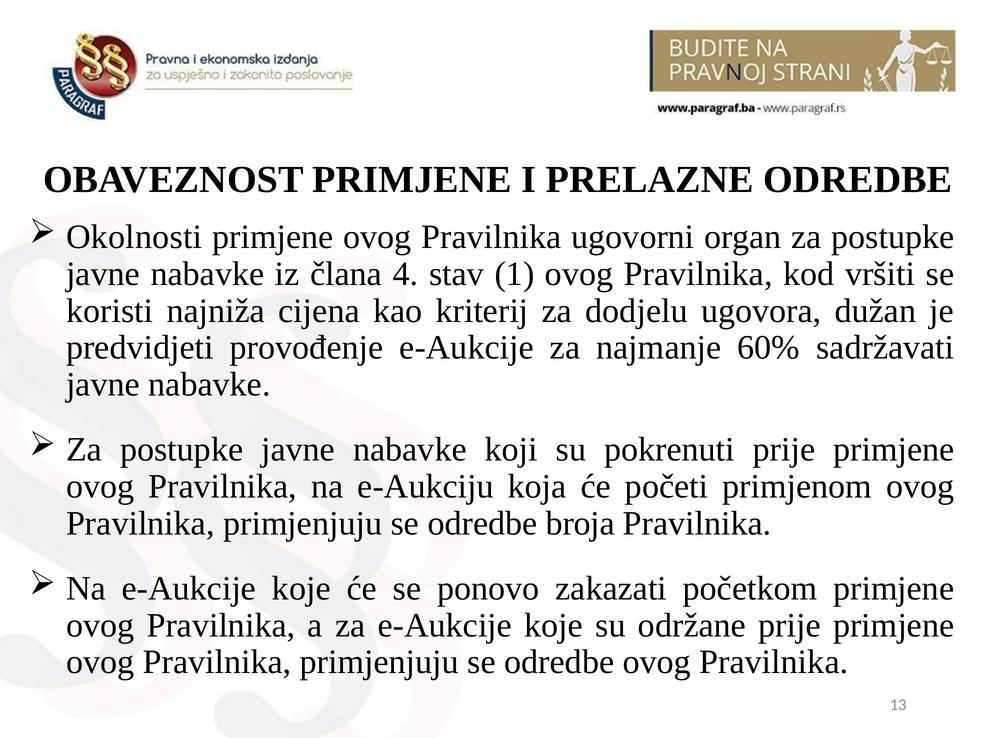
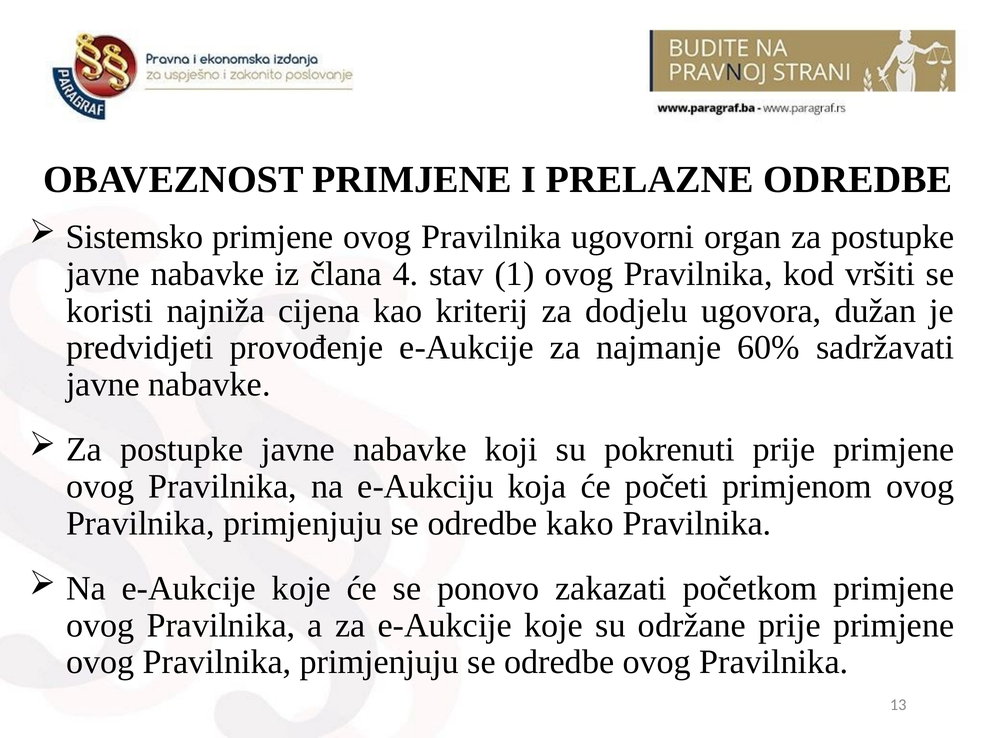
Okolnosti: Okolnosti -> Sistemsko (134, 237)
broja: broja -> kako (580, 523)
